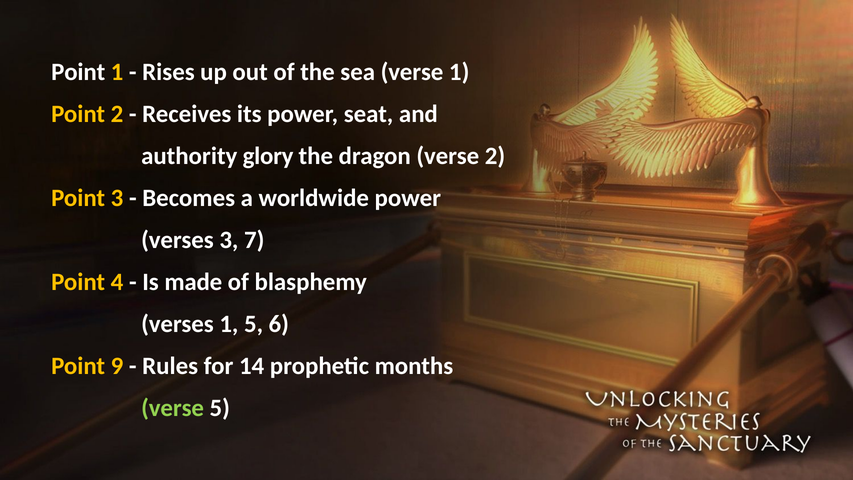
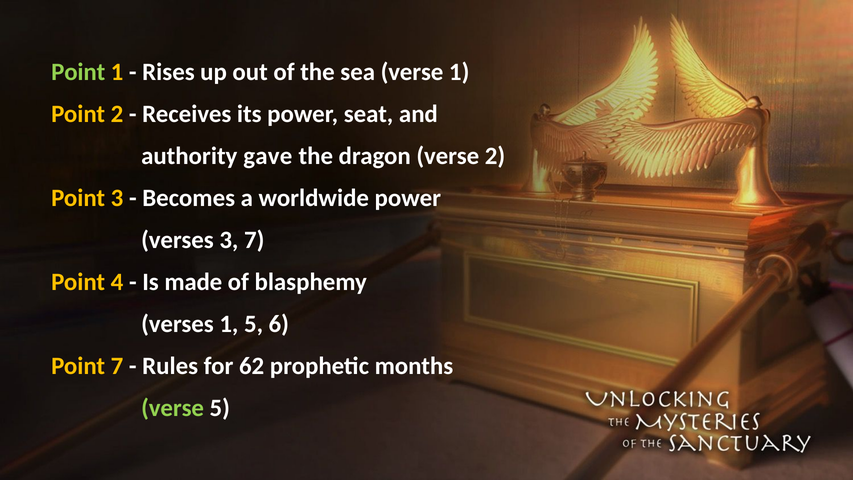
Point colour: white -> light green (78, 72)
glory: glory -> gave (268, 156)
Point 9: 9 -> 7 (117, 366)
14: 14 -> 62 (252, 366)
